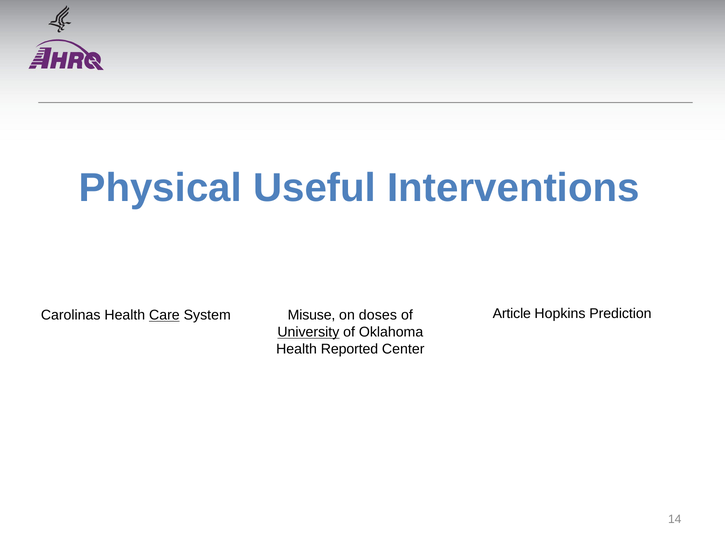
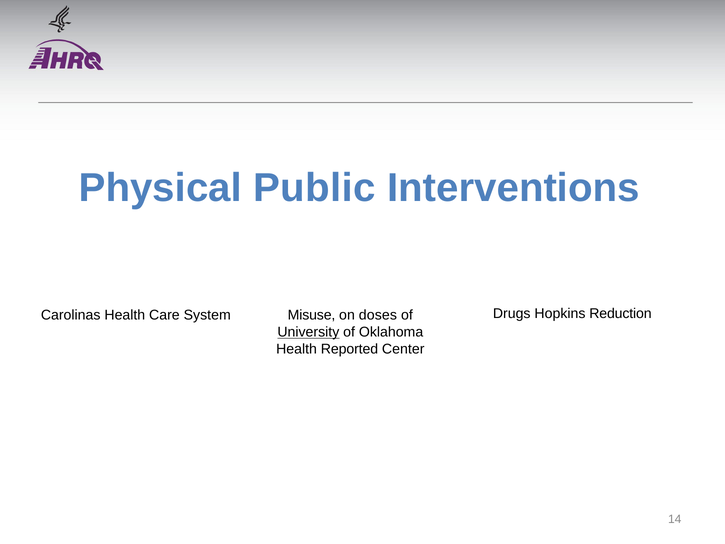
Useful: Useful -> Public (314, 188)
Article: Article -> Drugs (512, 314)
Prediction: Prediction -> Reduction (620, 314)
Care underline: present -> none (164, 315)
